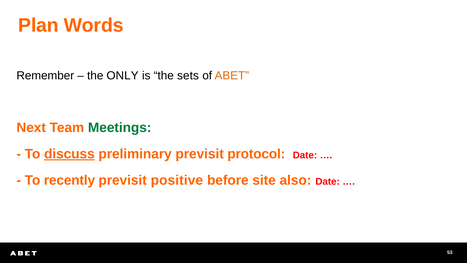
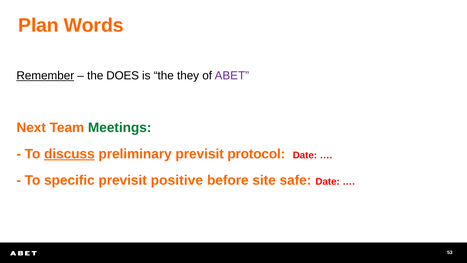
Remember underline: none -> present (45, 76)
ONLY: ONLY -> DOES (123, 76)
sets: sets -> they (188, 76)
ABET colour: orange -> purple (232, 76)
recently: recently -> specific (69, 180)
also: also -> safe (295, 180)
